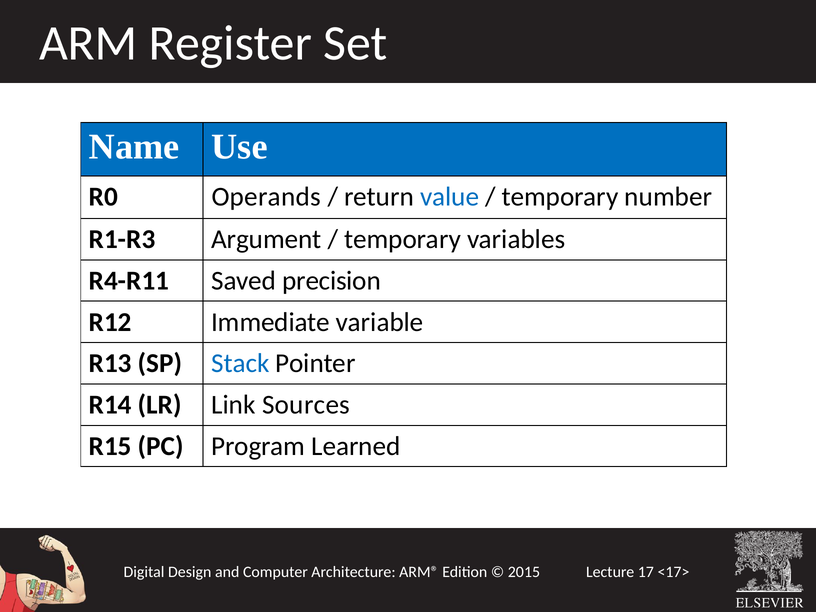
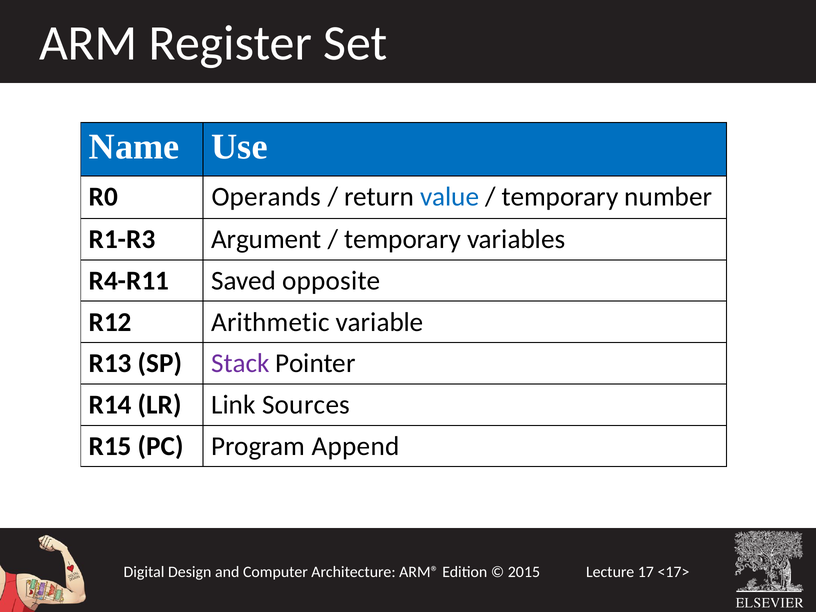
precision: precision -> opposite (331, 281)
Immediate: Immediate -> Arithmetic (270, 322)
Stack colour: blue -> purple (240, 363)
Learned: Learned -> Append (356, 446)
